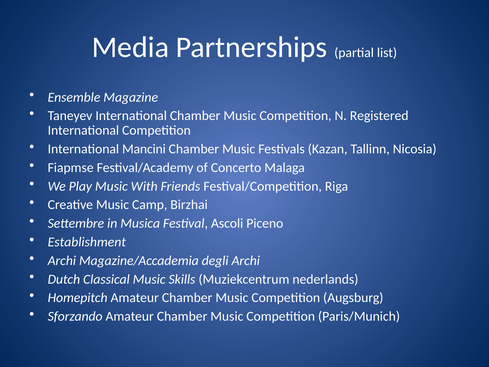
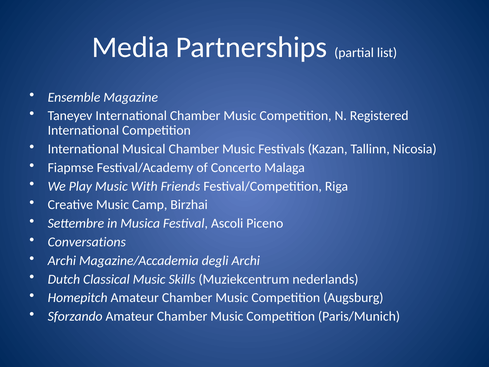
Mancini: Mancini -> Musical (144, 149)
Establishment: Establishment -> Conversations (87, 242)
